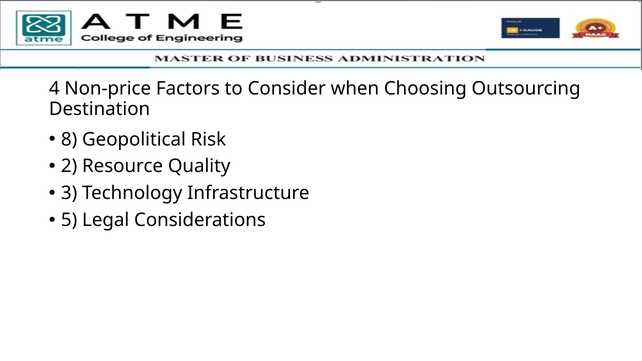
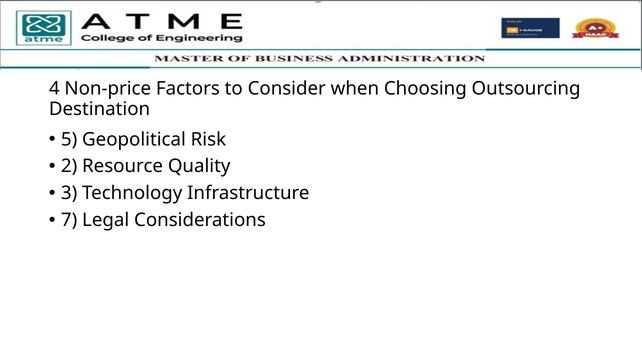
8: 8 -> 5 (69, 139)
5: 5 -> 7 (69, 220)
